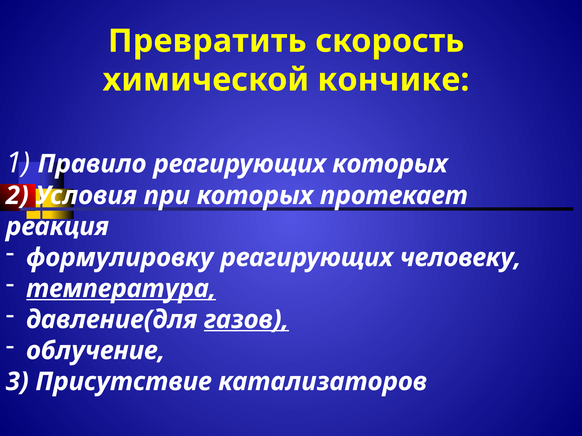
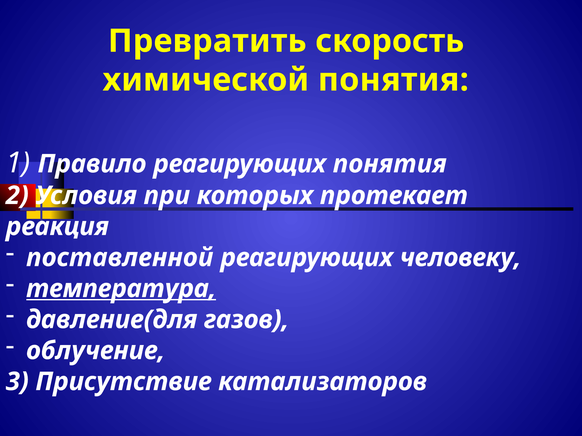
химической кончике: кончике -> понятия (393, 80)
реагирующих которых: которых -> понятия (390, 164)
формулировку: формулировку -> поставленной (120, 258)
газов underline: present -> none (247, 320)
